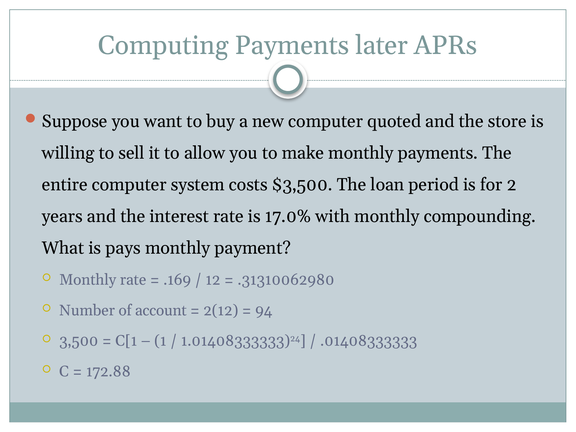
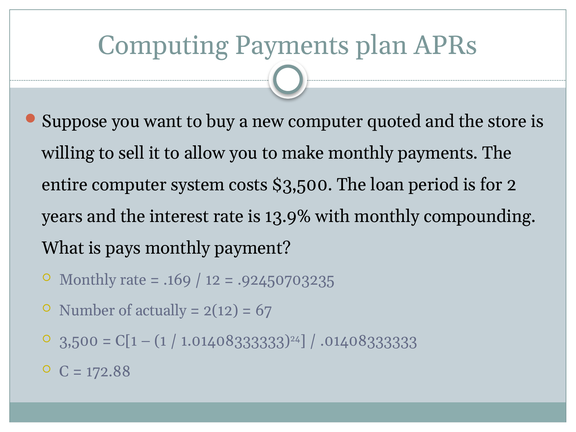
later: later -> plan (382, 45)
17.0%: 17.0% -> 13.9% (288, 216)
.31310062980: .31310062980 -> .92450703235 (286, 280)
account: account -> actually (161, 310)
94: 94 -> 67 (264, 310)
